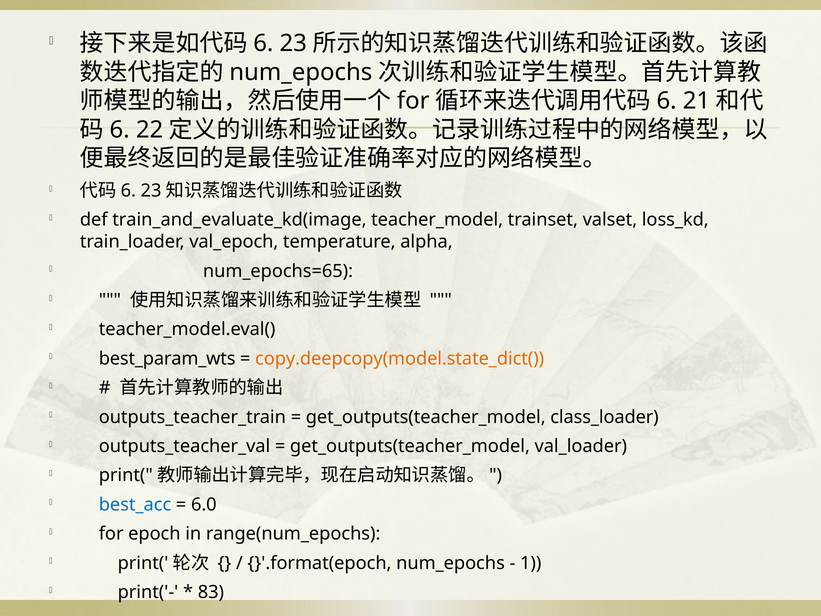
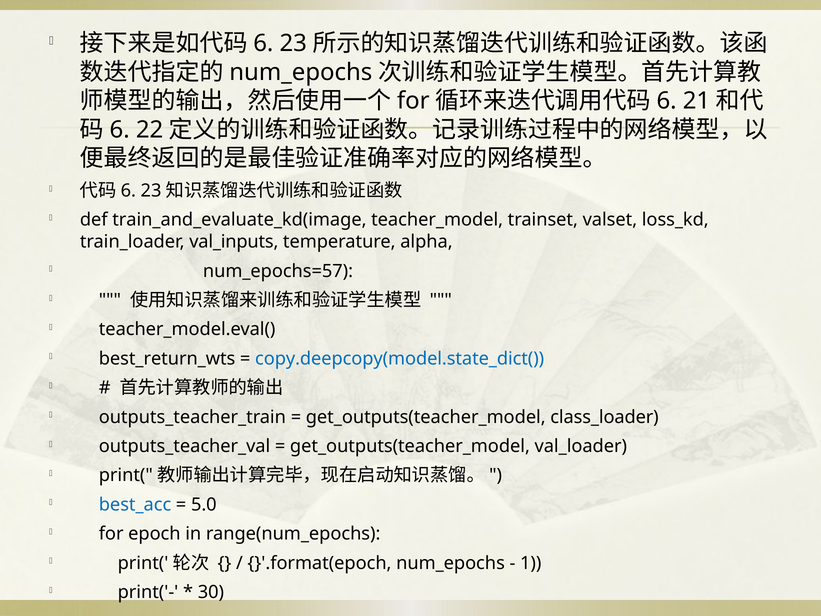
val_epoch: val_epoch -> val_inputs (234, 242)
num_epochs=65: num_epochs=65 -> num_epochs=57 (278, 271)
best_param_wts: best_param_wts -> best_return_wts (167, 358)
copy.deepcopy(model.state_dict( colour: orange -> blue (400, 358)
6.0: 6.0 -> 5.0 (204, 504)
83: 83 -> 30 (211, 592)
